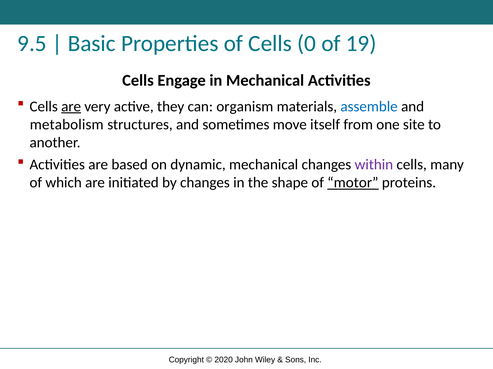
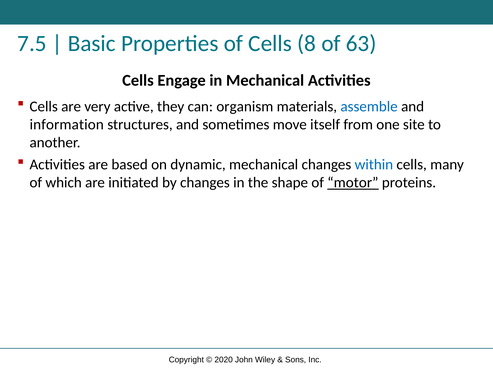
9.5: 9.5 -> 7.5 (32, 44)
0: 0 -> 8 (307, 44)
19: 19 -> 63 (361, 44)
are underline: present -> none (71, 107)
metabolism: metabolism -> information (67, 125)
within colour: purple -> blue (374, 165)
